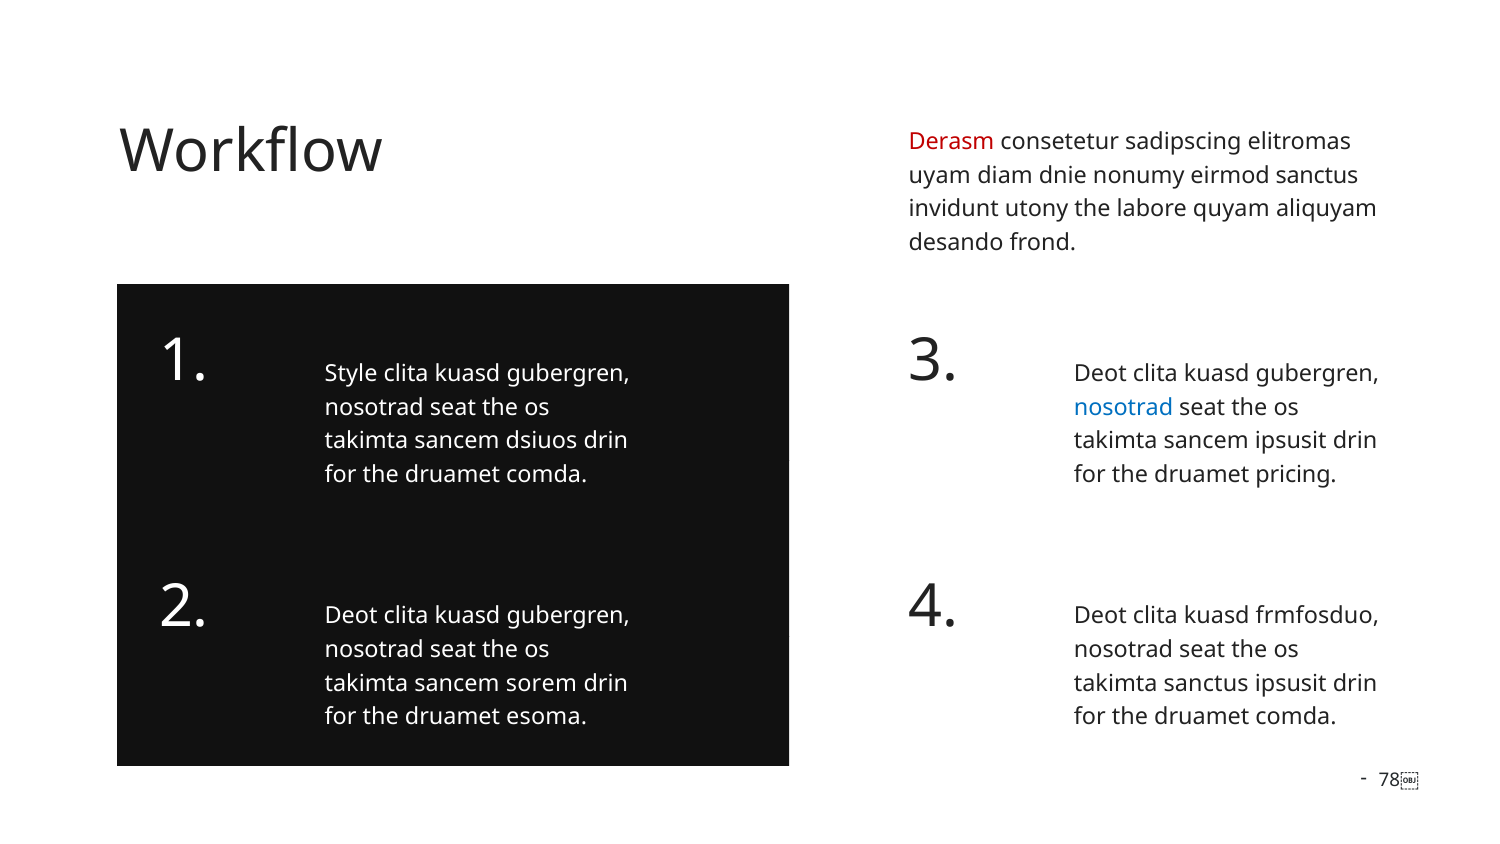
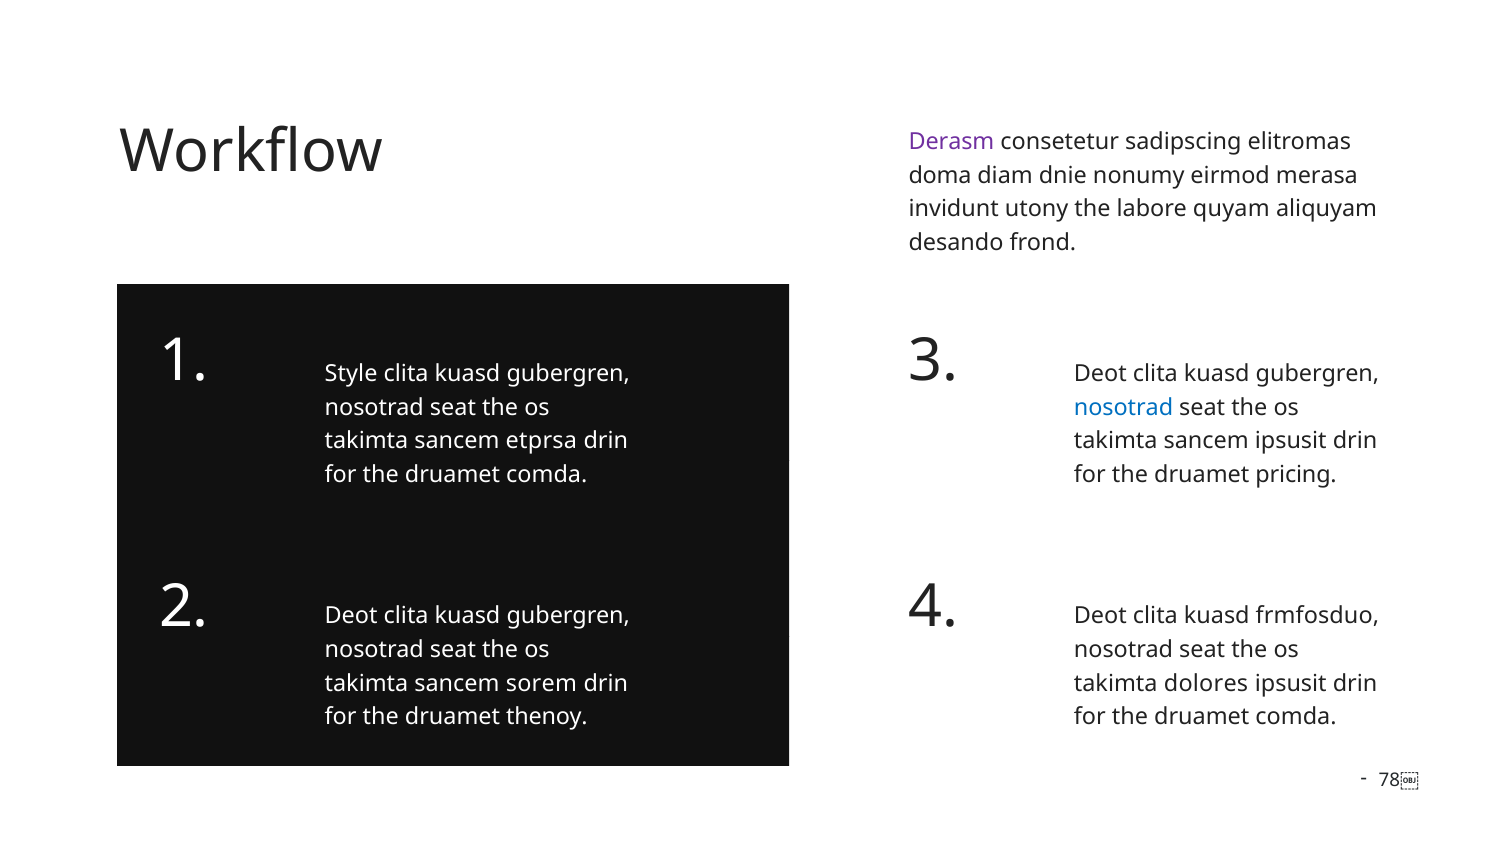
Derasm colour: red -> purple (951, 142)
uyam: uyam -> doma (940, 175)
eirmod sanctus: sanctus -> merasa (1317, 175)
dsiuos: dsiuos -> etprsa (541, 441)
takimta sanctus: sanctus -> dolores (1206, 683)
esoma: esoma -> thenoy (547, 717)
